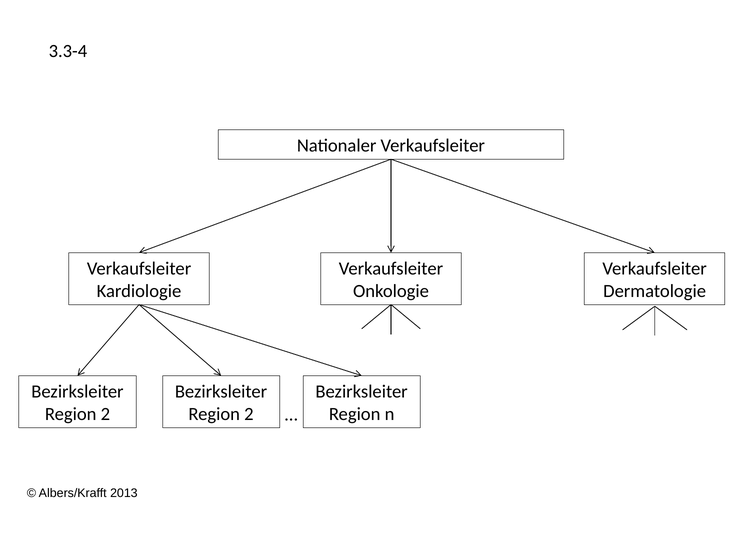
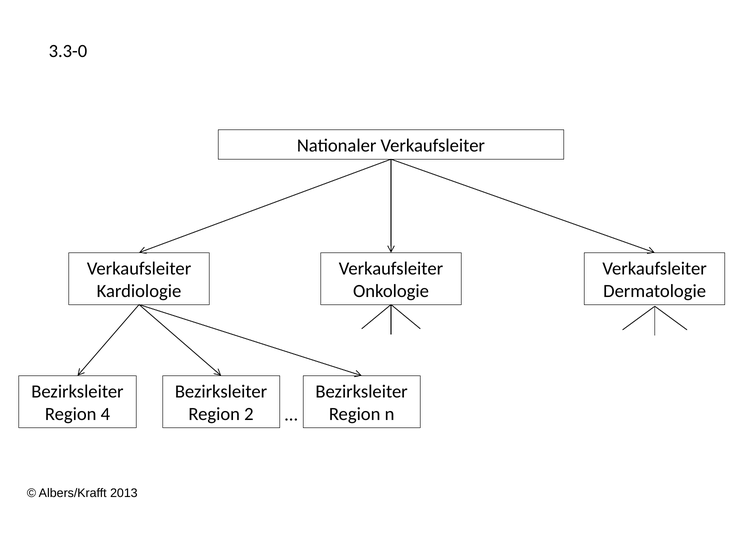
3.3-4: 3.3-4 -> 3.3-0 (68, 51)
2: 2 -> 4 (105, 414)
